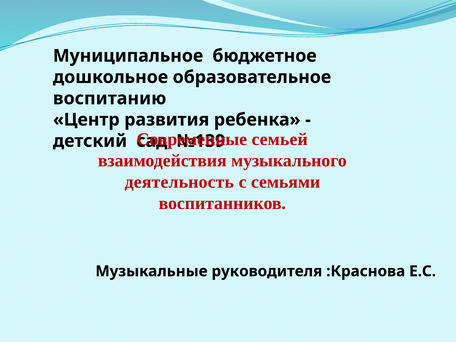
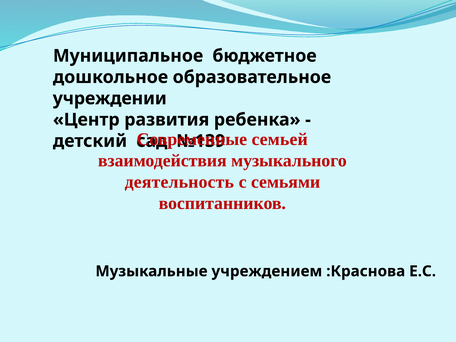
воспитанию: воспитанию -> учреждении (110, 98)
руководителя: руководителя -> учреждением (267, 271)
